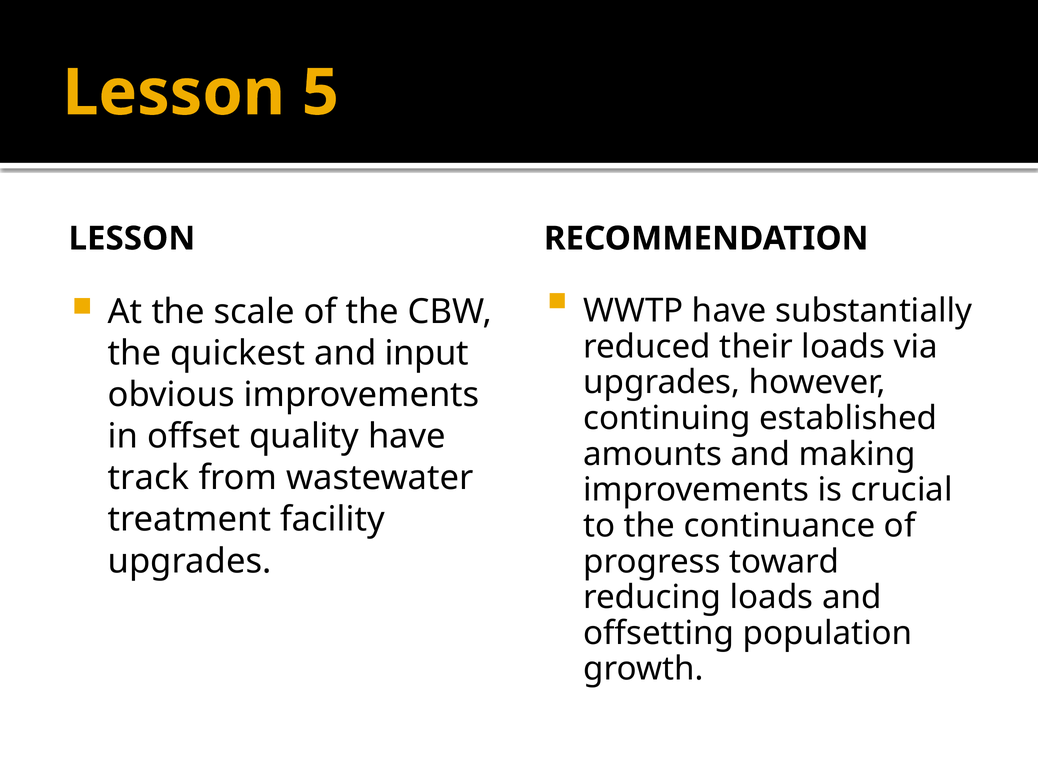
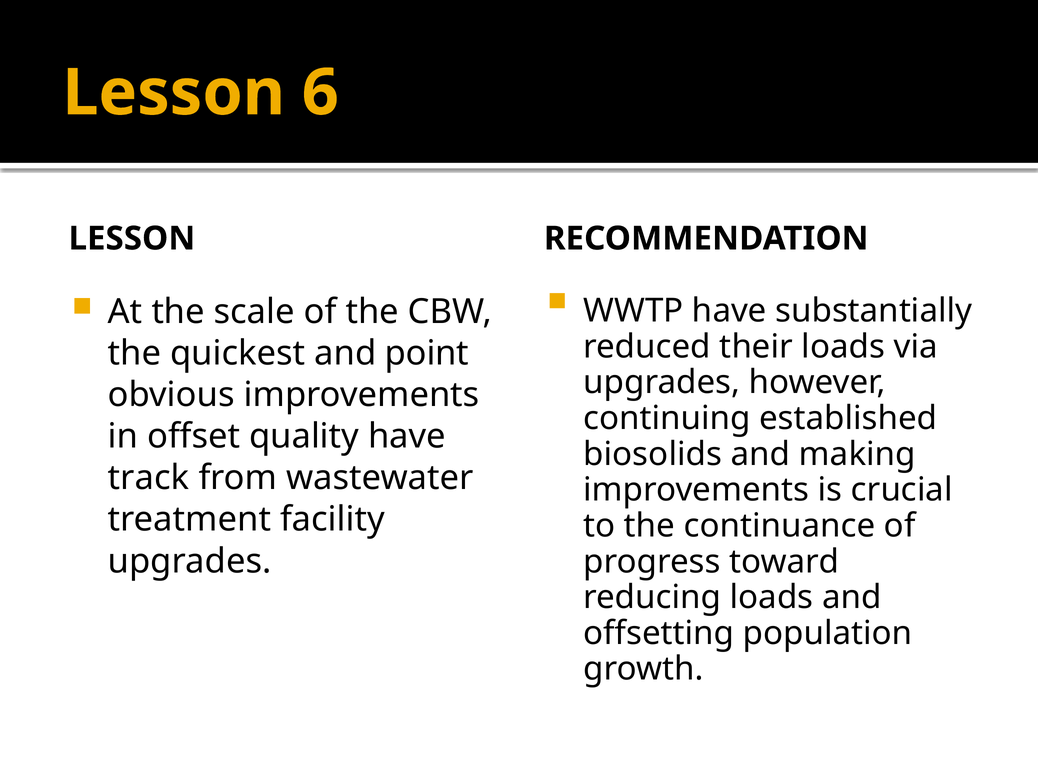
5: 5 -> 6 (320, 93)
input: input -> point (427, 353)
amounts: amounts -> biosolids (653, 454)
